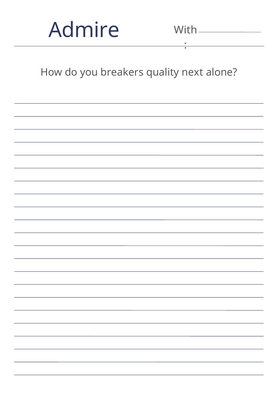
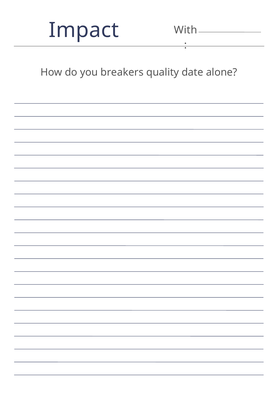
Admire: Admire -> Impact (84, 30)
next: next -> date (192, 72)
